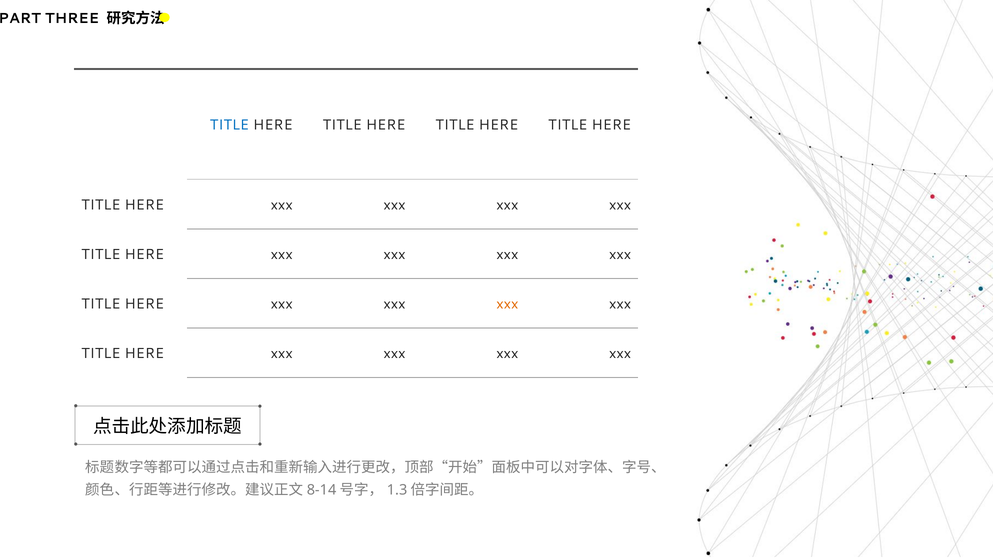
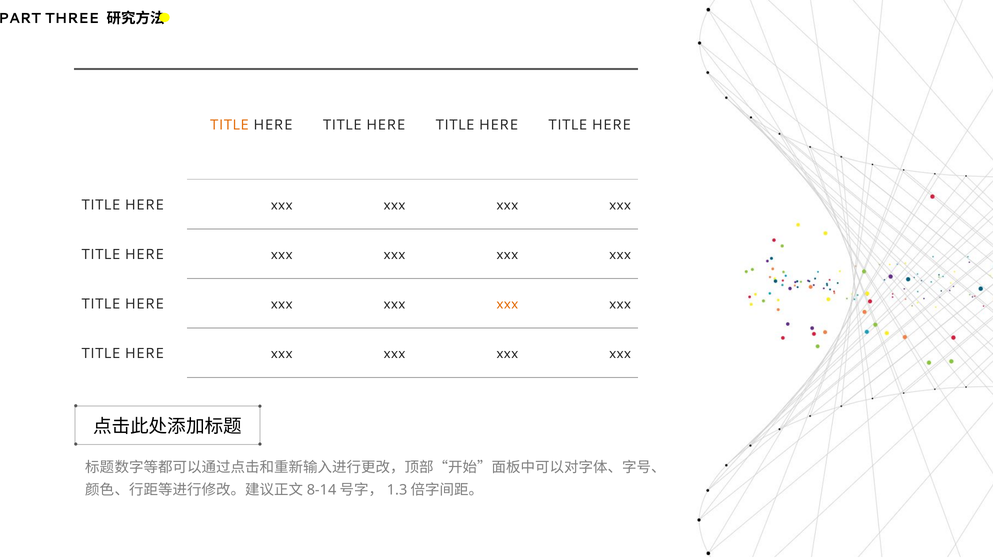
TITLE colour: blue -> orange (229, 125)
